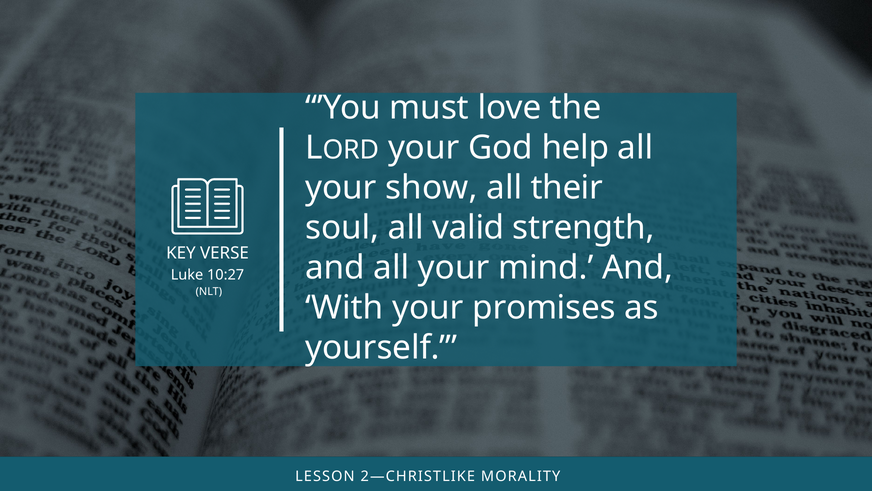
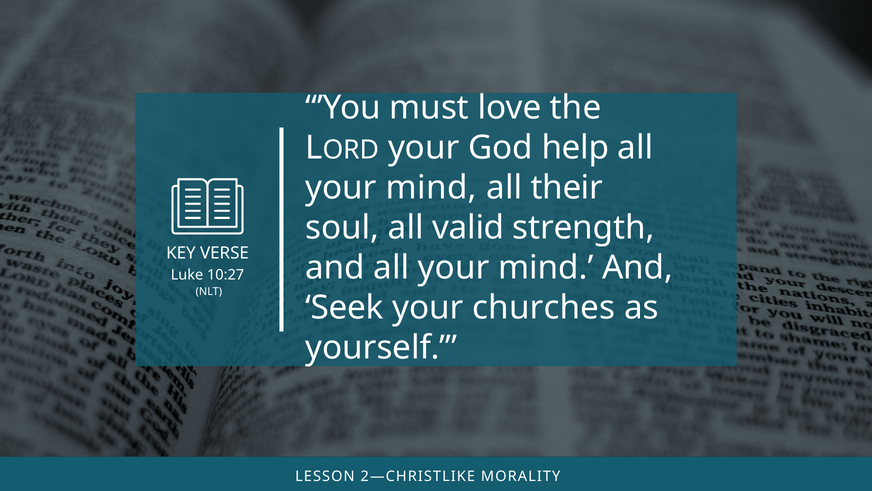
show: show -> mind (431, 188)
With: With -> Seek (344, 308)
promises: promises -> churches (544, 308)
